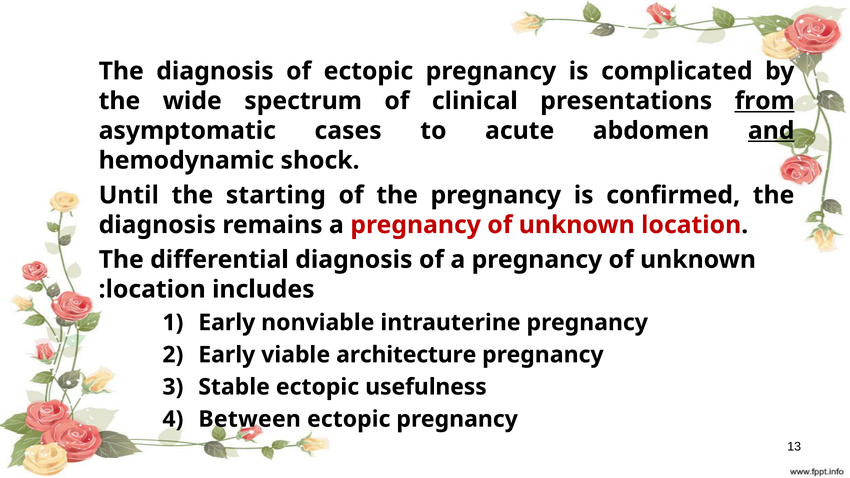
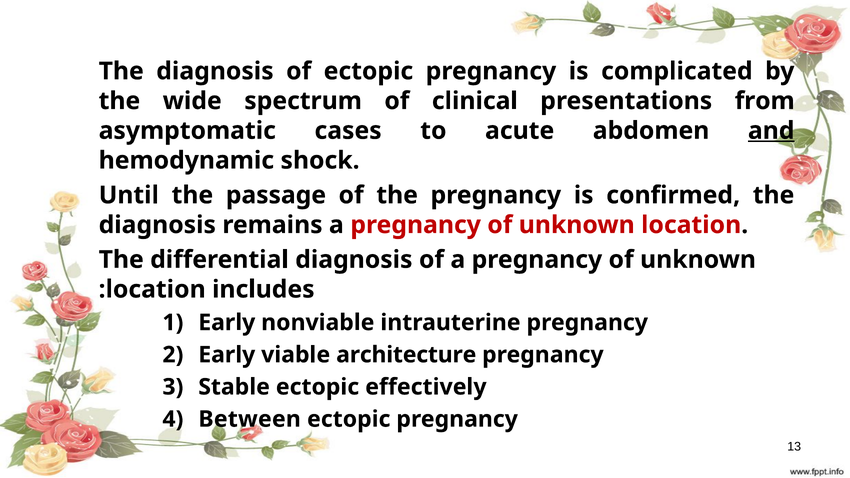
from underline: present -> none (765, 101)
starting: starting -> passage (276, 195)
usefulness: usefulness -> effectively (426, 387)
